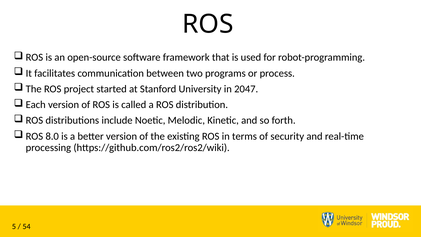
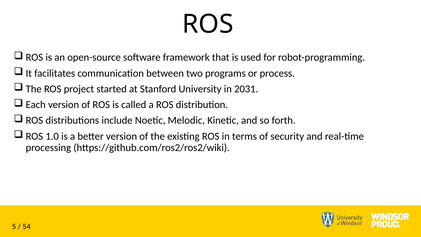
2047: 2047 -> 2031 (246, 89)
8.0: 8.0 -> 1.0 (52, 136)
